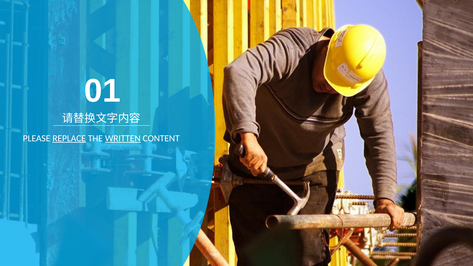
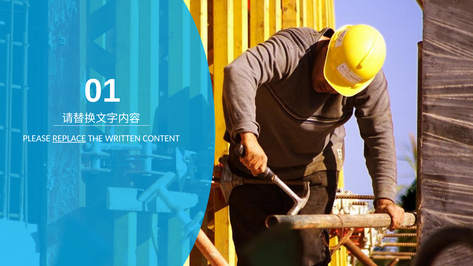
WRITTEN underline: present -> none (123, 138)
